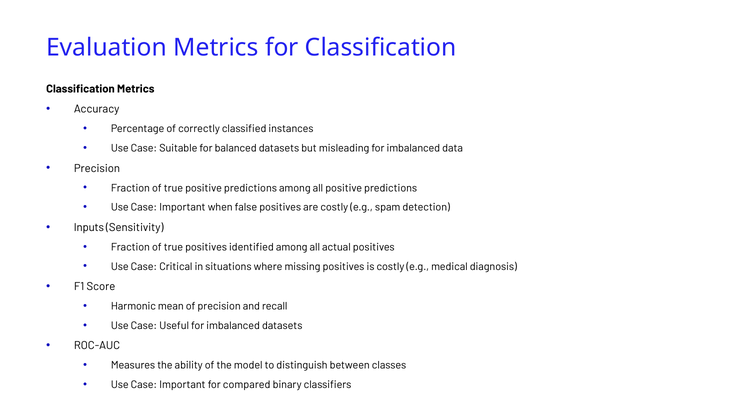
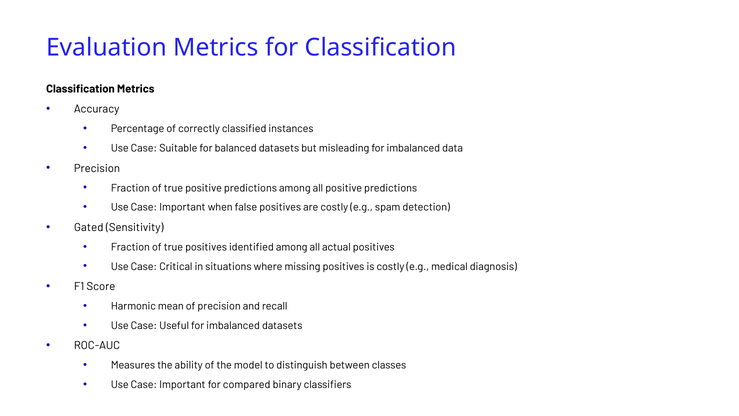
Inputs: Inputs -> Gated (89, 227)
